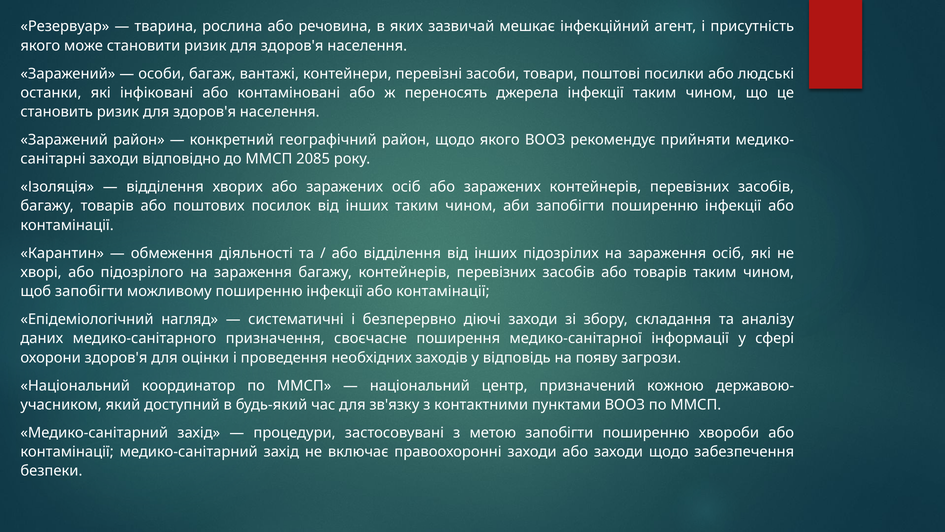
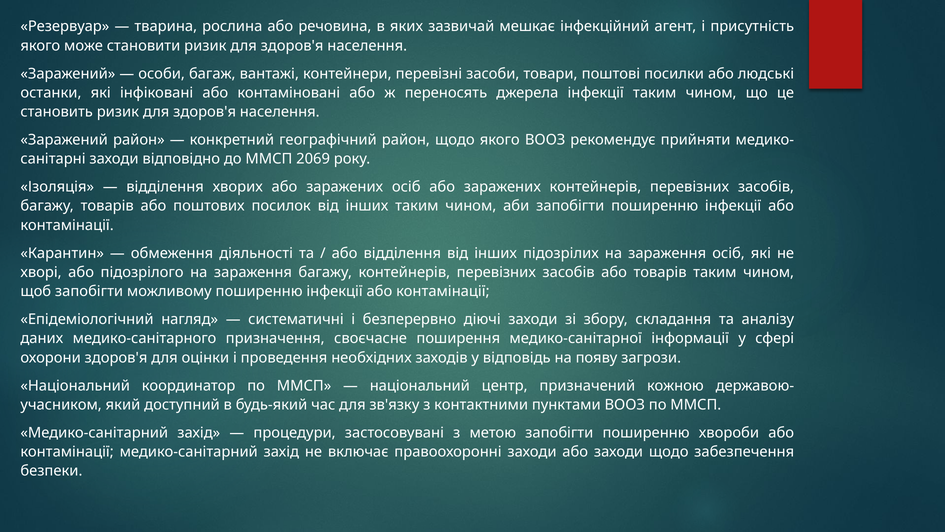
2085: 2085 -> 2069 (313, 159)
